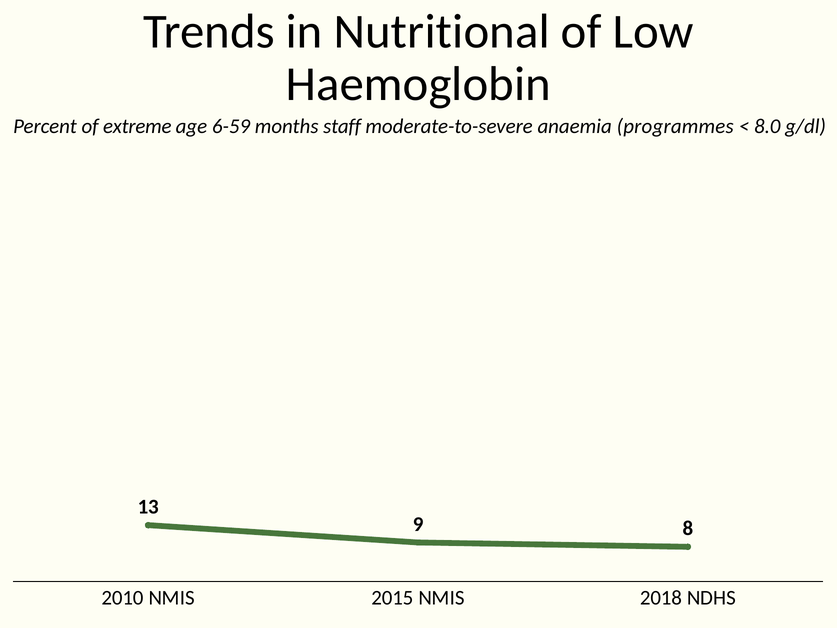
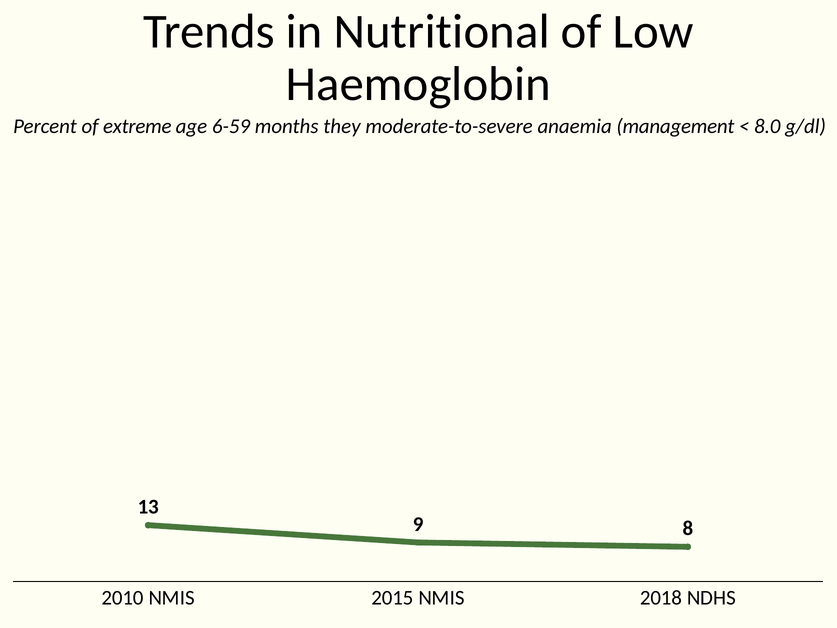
staff: staff -> they (342, 126)
programmes: programmes -> management (675, 126)
